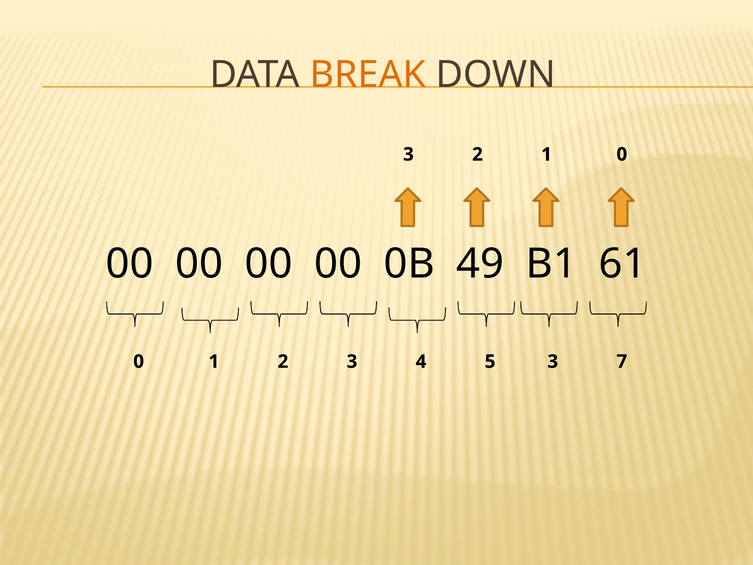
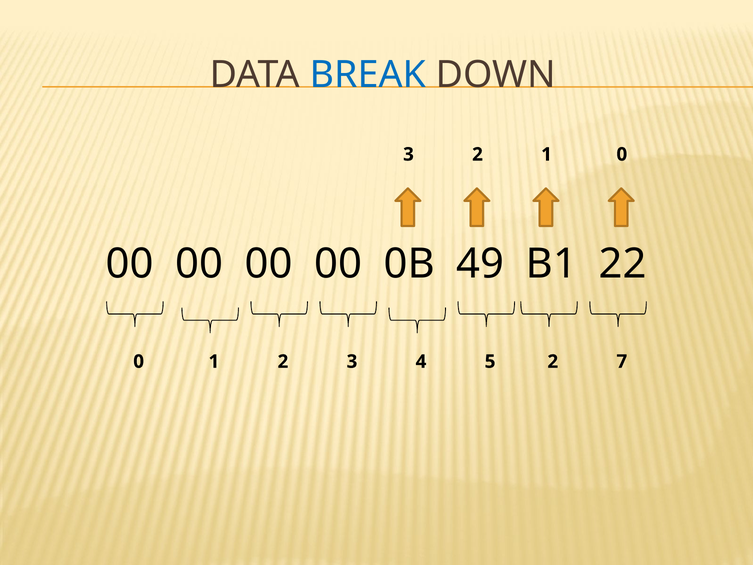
BREAK colour: orange -> blue (368, 75)
61: 61 -> 22 (623, 264)
5 3: 3 -> 2 (553, 361)
